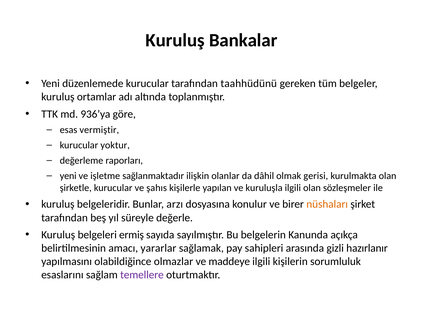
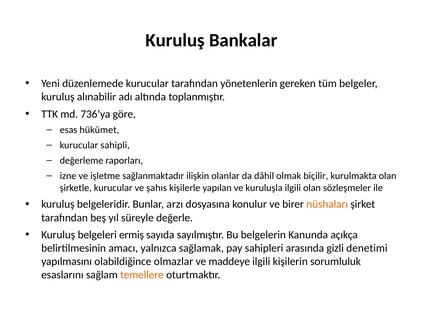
taahhüdünü: taahhüdünü -> yönetenlerin (249, 84)
ortamlar: ortamlar -> alınabilir (97, 97)
936’ya: 936’ya -> 736’ya (95, 114)
vermiştir: vermiştir -> hükümet (99, 130)
yoktur: yoktur -> sahipli (115, 145)
yeni: yeni -> izne (68, 176)
gerisi: gerisi -> biçilir (316, 176)
yararlar: yararlar -> yalnızca (158, 248)
hazırlanır: hazırlanır -> denetimi (367, 248)
temellere colour: purple -> orange (142, 275)
